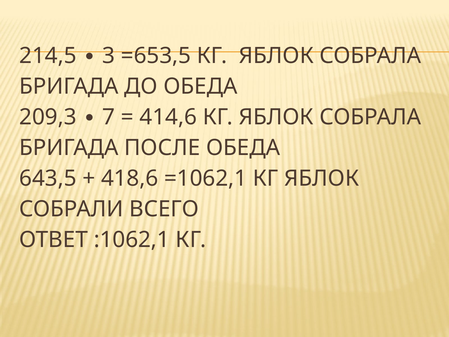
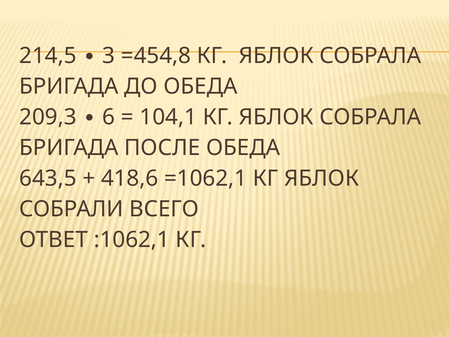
=653,5: =653,5 -> =454,8 (156, 56)
7: 7 -> 6 (109, 117)
414,6: 414,6 -> 104,1 (168, 117)
